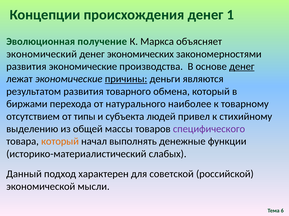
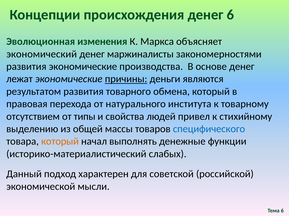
денег 1: 1 -> 6 (230, 15)
получение: получение -> изменения (102, 42)
экономических: экономических -> маржиналисты (140, 54)
денег underline: present -> none (242, 67)
биржами: биржами -> правовая (27, 104)
наиболее: наиболее -> института (190, 104)
субъекта: субъекта -> свойства (125, 117)
специфического colour: purple -> blue (209, 129)
